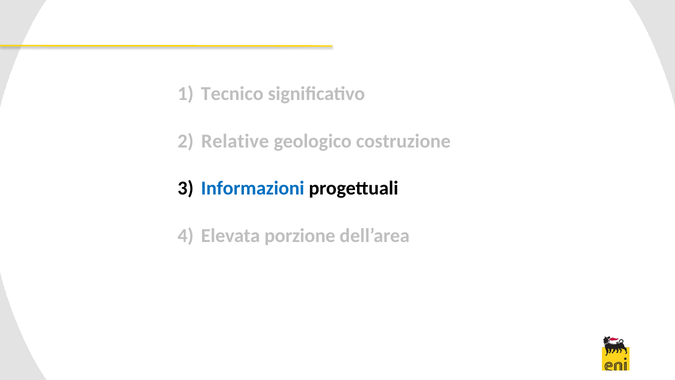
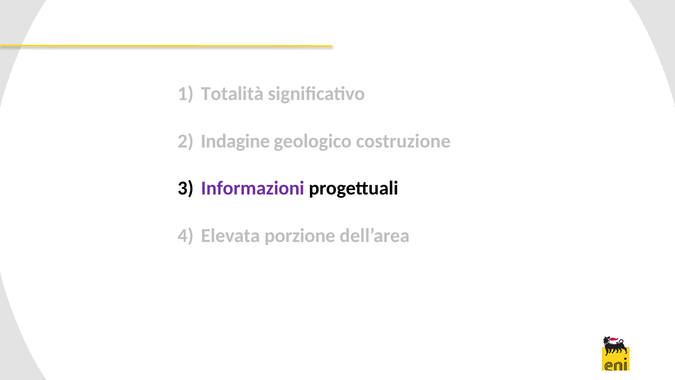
Tecnico: Tecnico -> Totalità (232, 94)
Relative: Relative -> Indagine (235, 141)
Informazioni colour: blue -> purple (253, 188)
